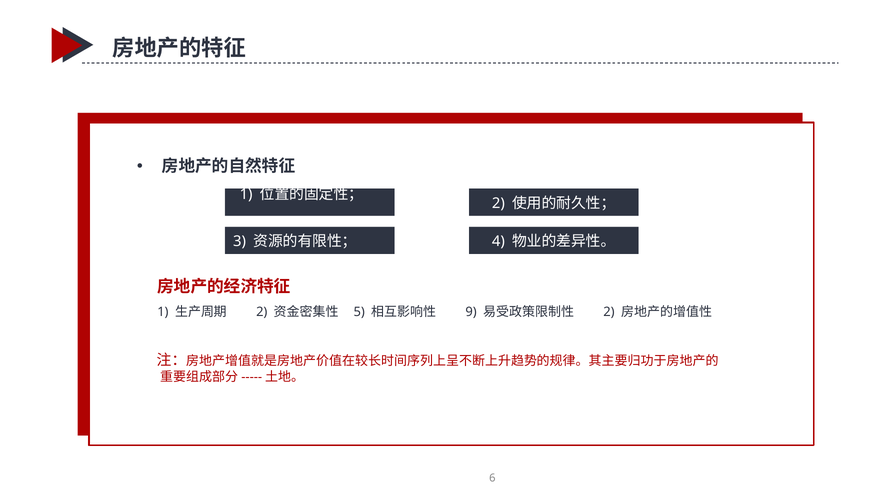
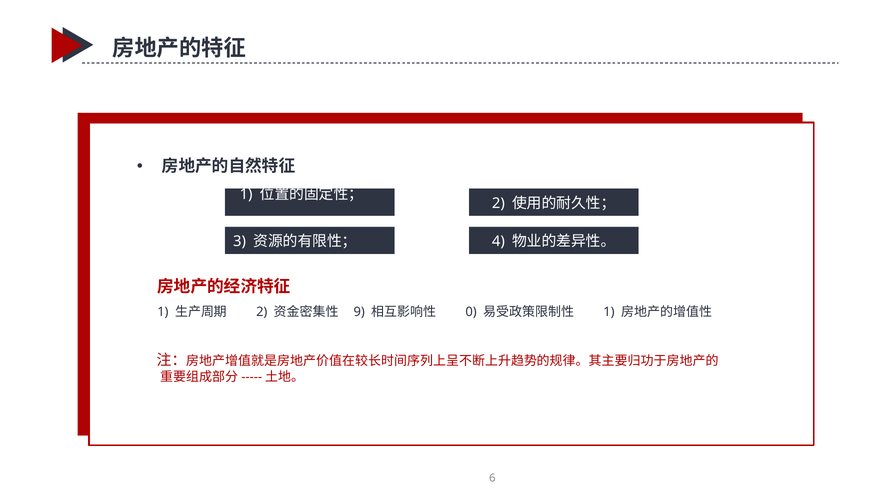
5: 5 -> 9 (359, 312)
9: 9 -> 0 (471, 312)
2: 2 -> 1 (609, 312)
